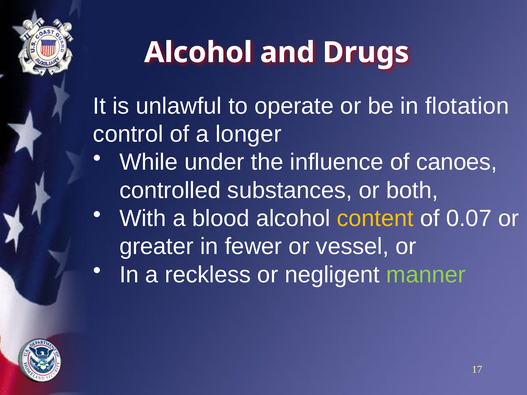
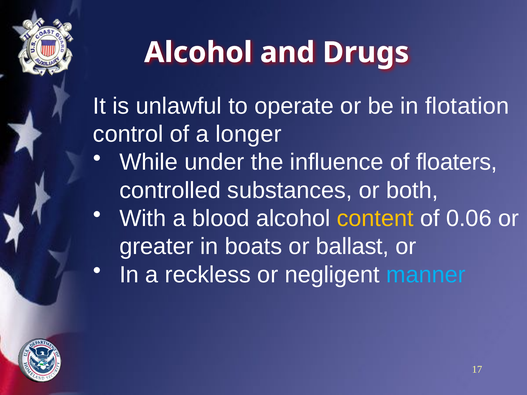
canoes: canoes -> floaters (457, 162)
0.07: 0.07 -> 0.06 (469, 219)
fewer: fewer -> boats (253, 247)
vessel: vessel -> ballast (353, 247)
manner colour: light green -> light blue (426, 275)
